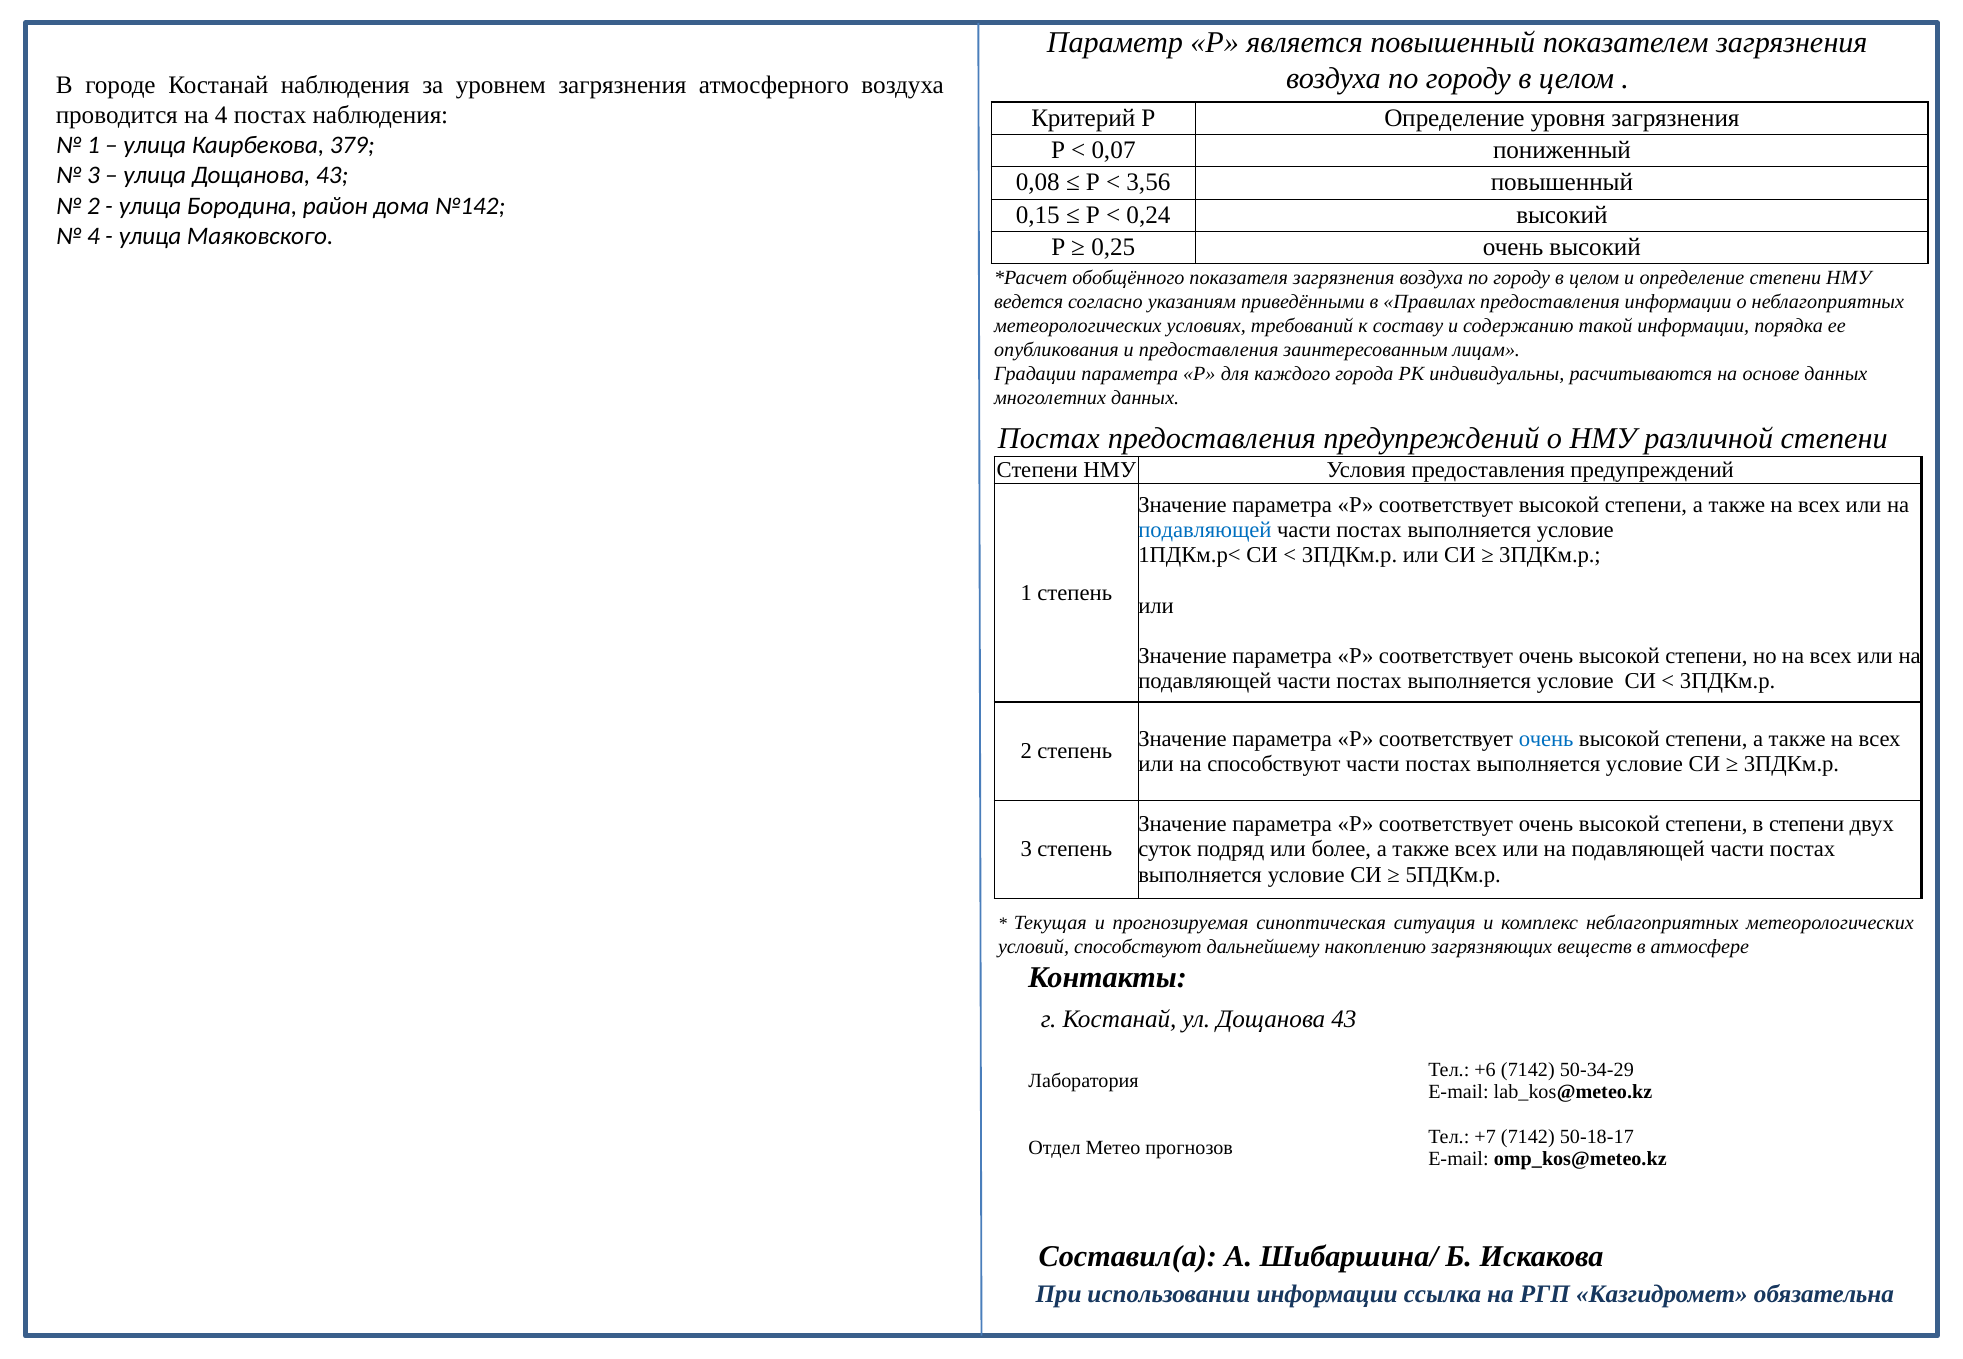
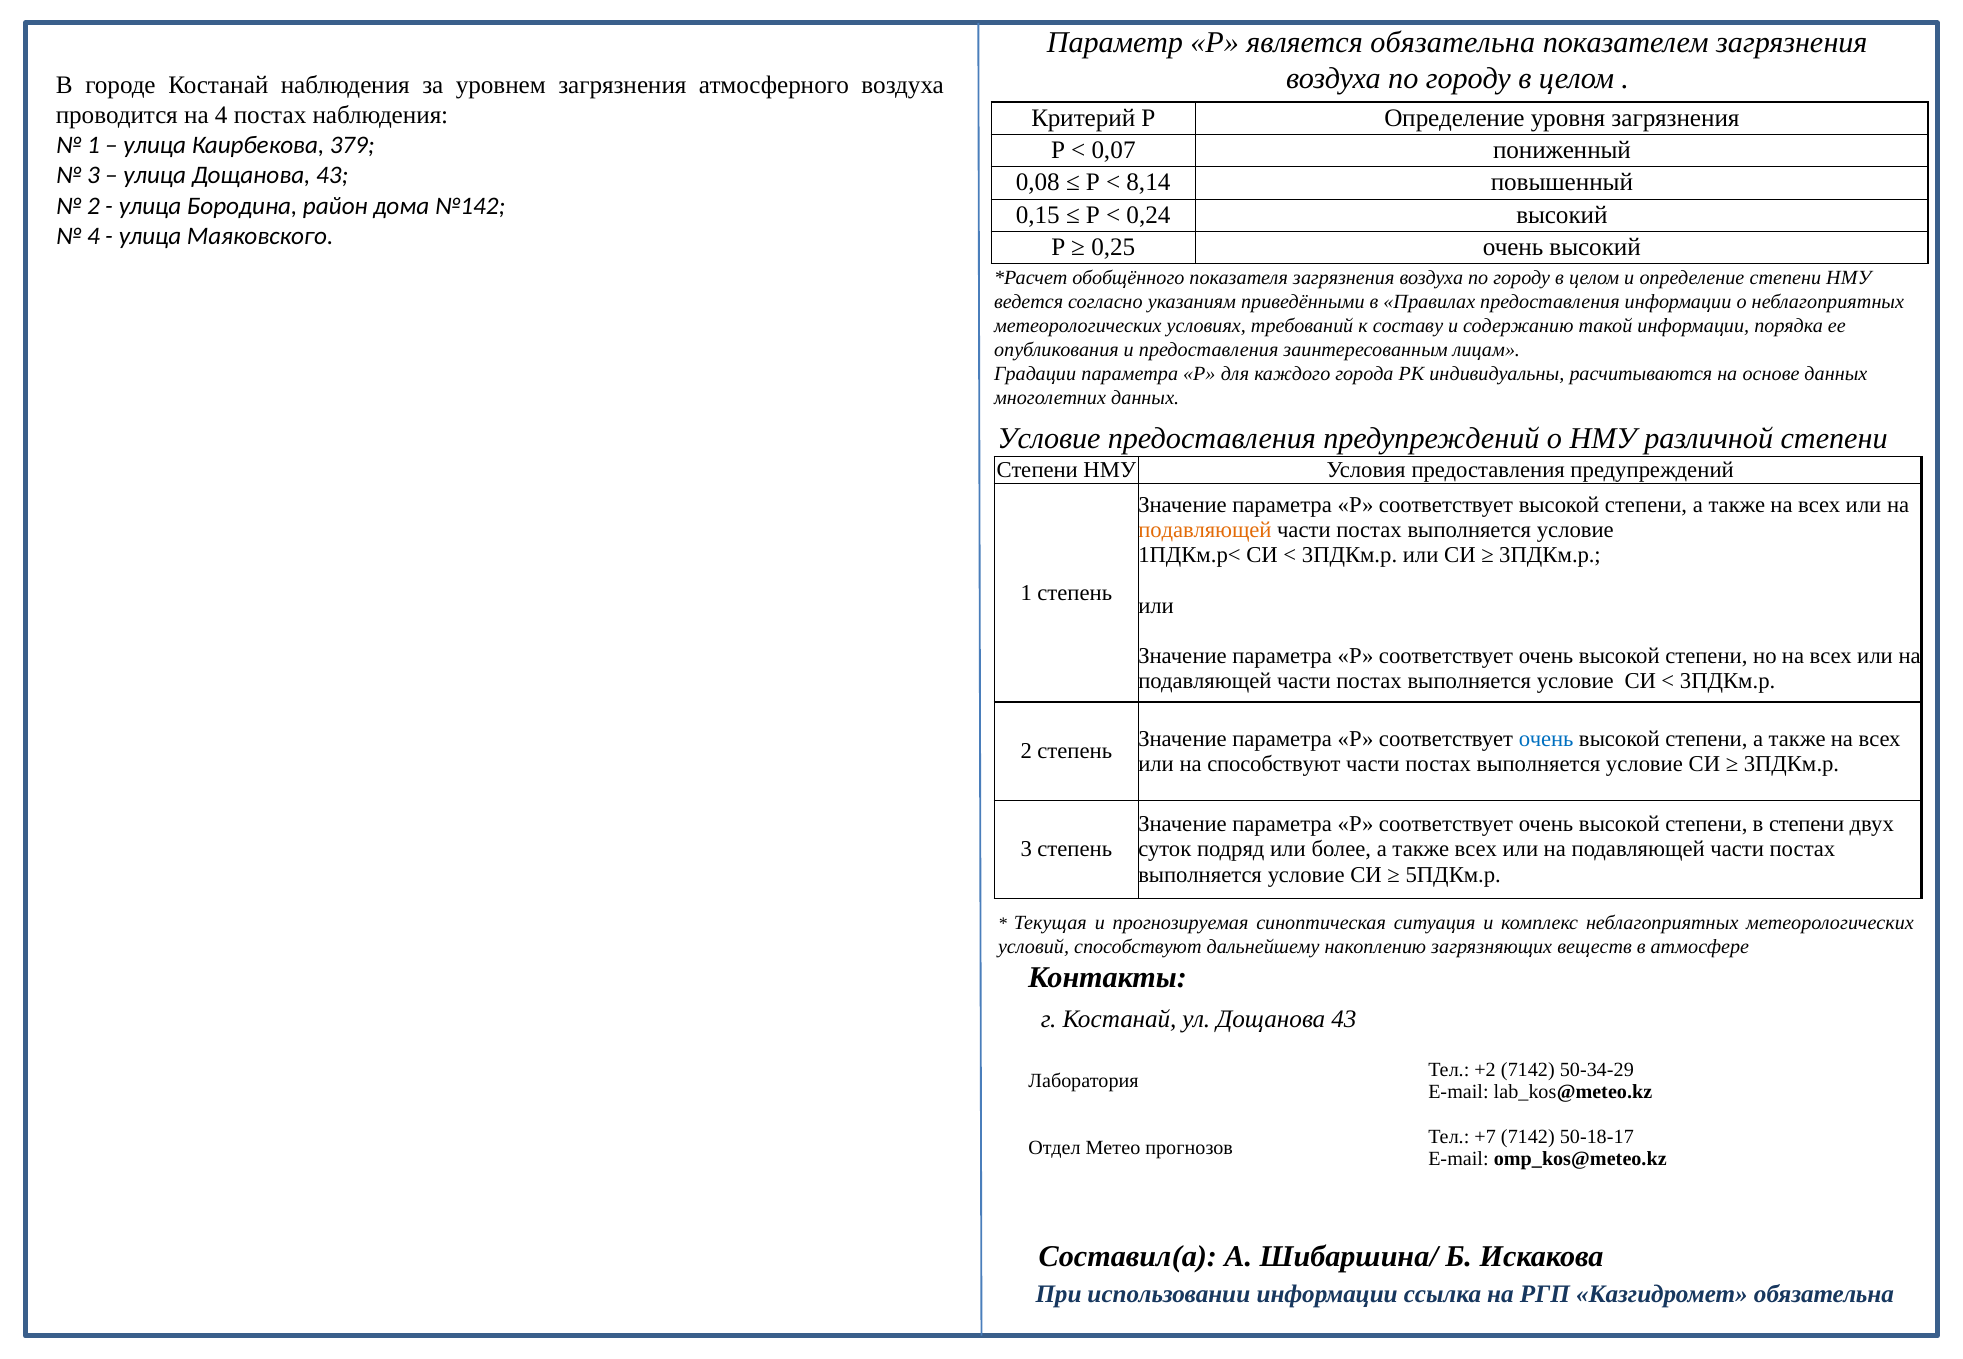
является повышенный: повышенный -> обязательна (1453, 42)
3,56: 3,56 -> 8,14 (1148, 183)
Постах: Постах -> Условие (1049, 438)
подавляющей colour: blue -> orange (1205, 530)
+6: +6 -> +2 (1485, 1070)
